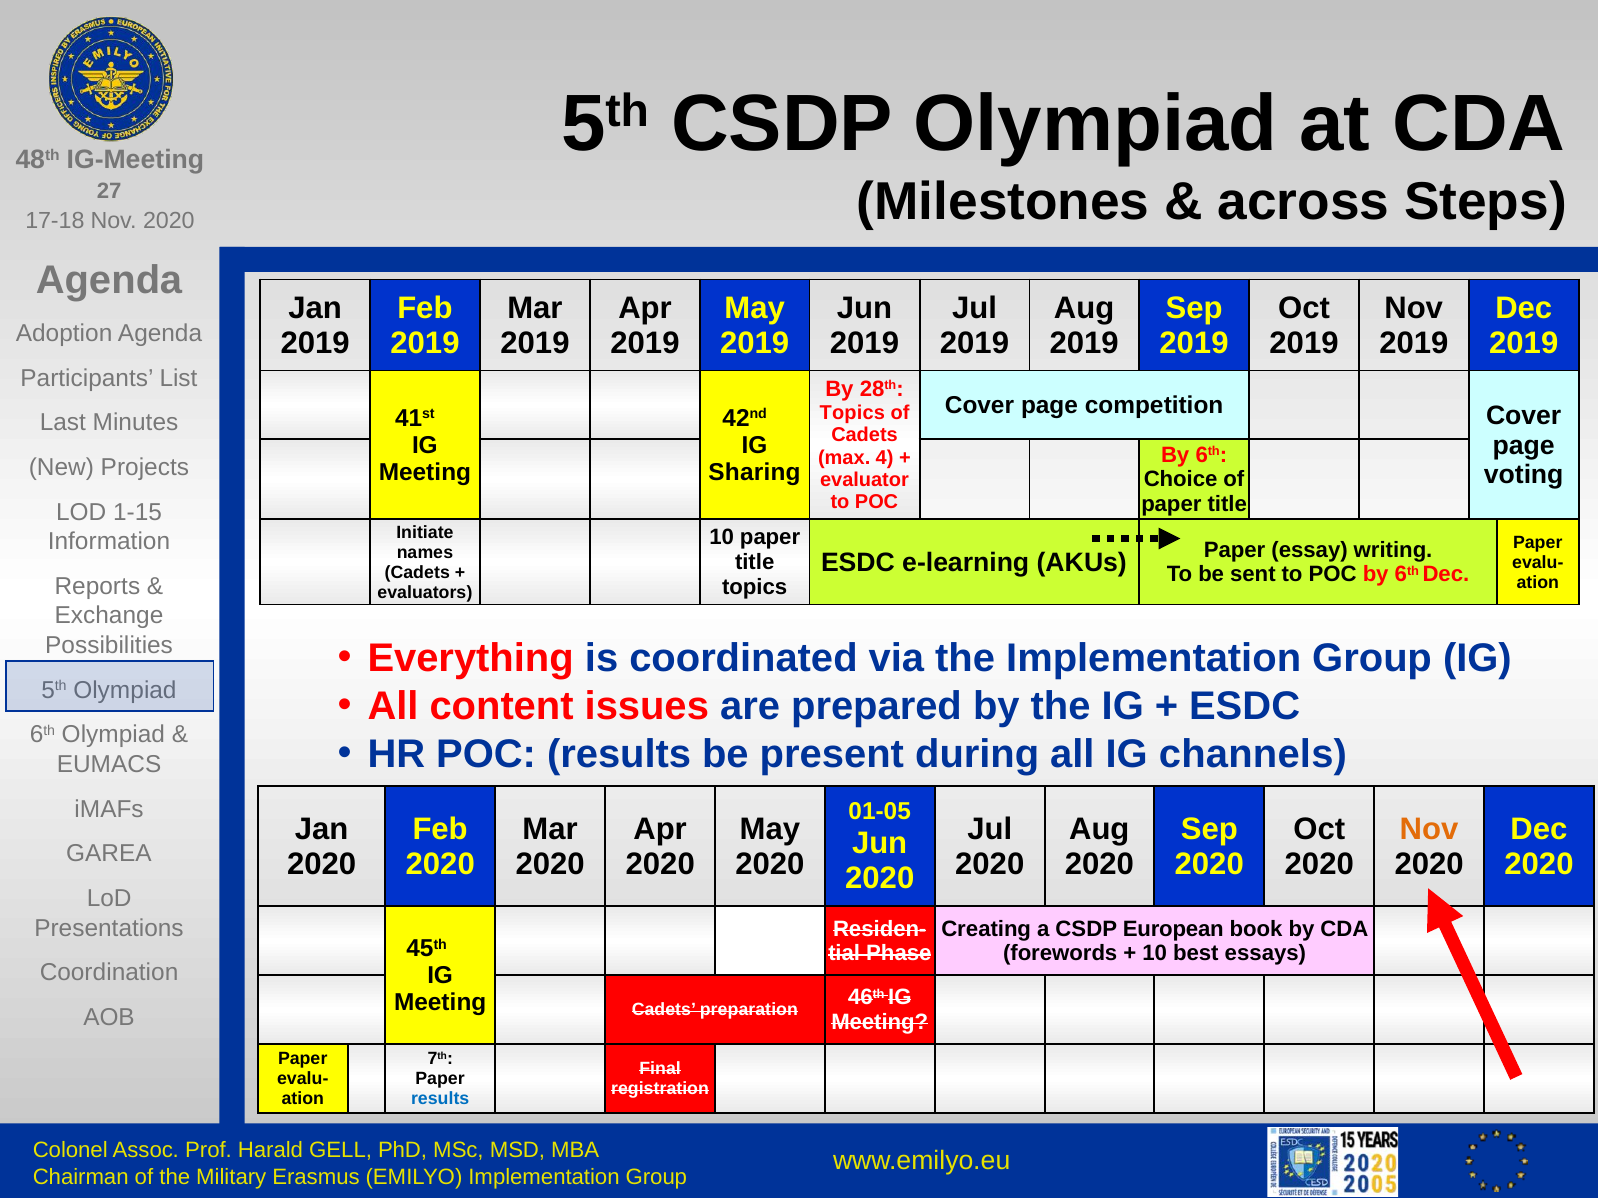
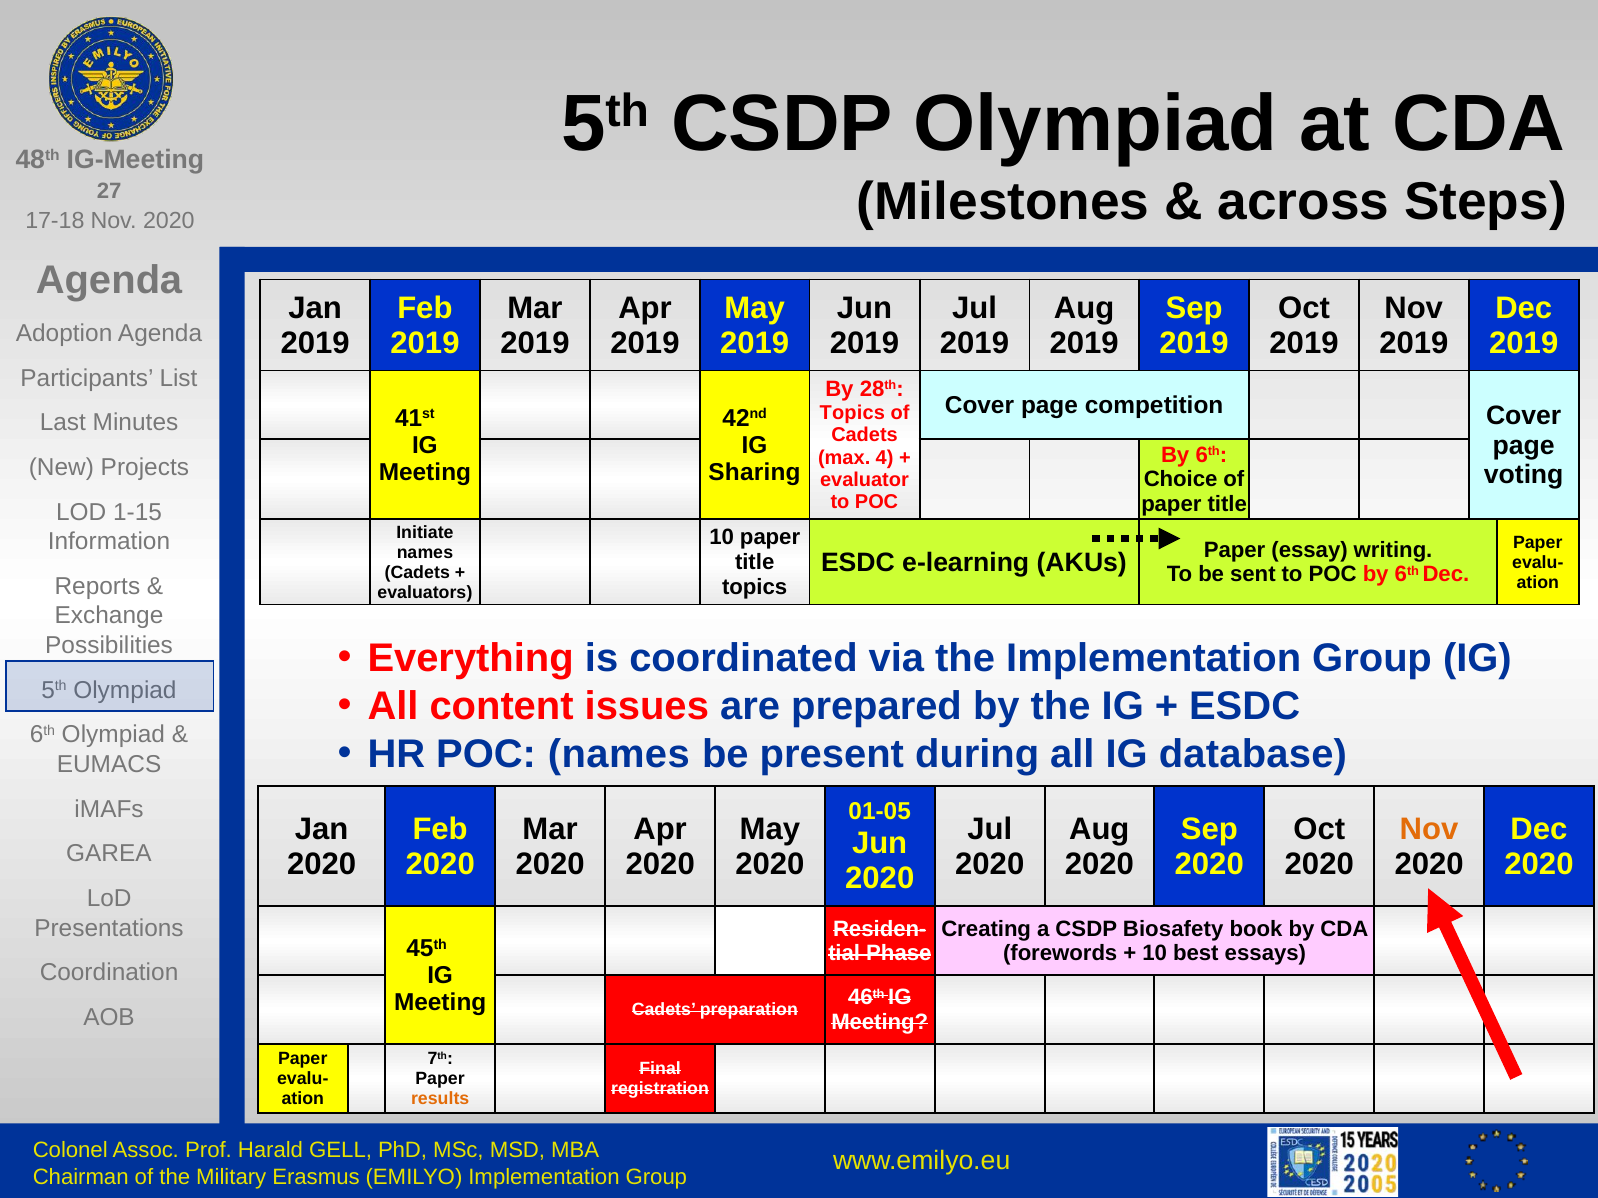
POC results: results -> names (619, 755)
channels: channels -> database (1253, 755)
European: European -> Biosafety (1173, 929)
results colour: blue -> orange (440, 1099)
